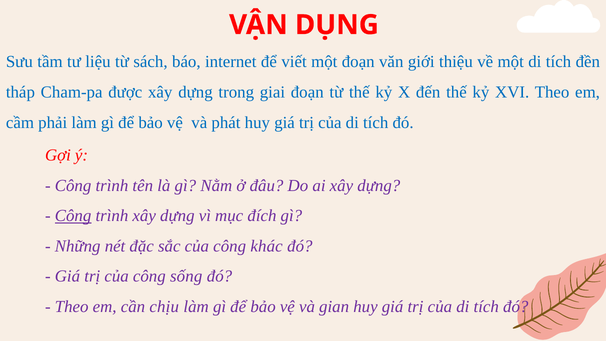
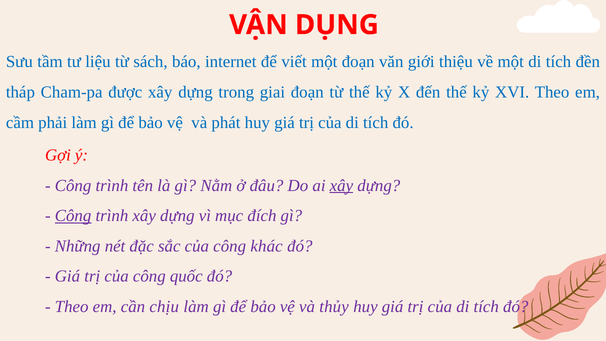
xây underline: none -> present (341, 185)
sống: sống -> quốc (186, 276)
gian: gian -> thủy (334, 307)
